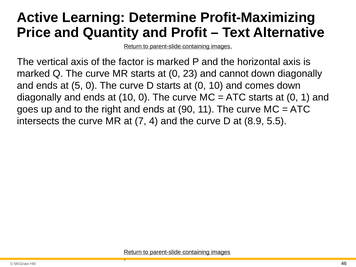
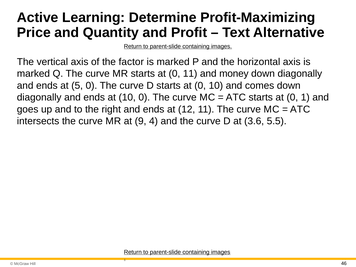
0 23: 23 -> 11 (190, 74)
cannot: cannot -> money (234, 74)
90: 90 -> 12 (187, 109)
7: 7 -> 9 (141, 121)
8.9: 8.9 -> 3.6 (254, 121)
